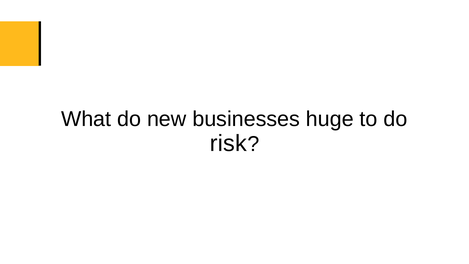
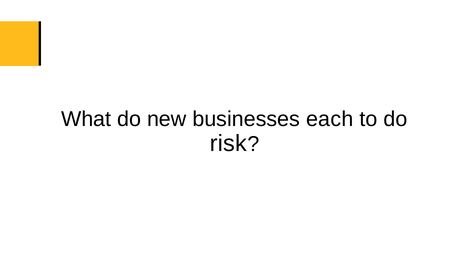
huge: huge -> each (330, 119)
